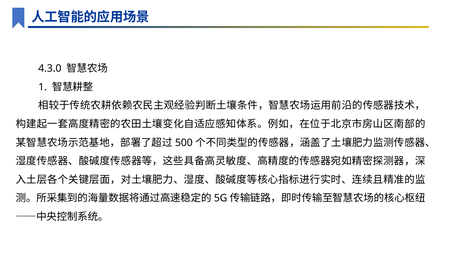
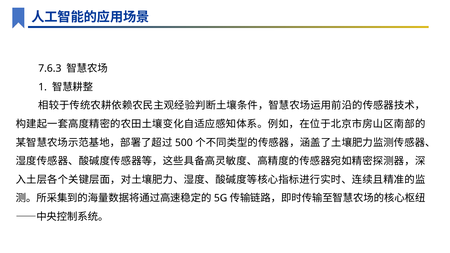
4.3.0: 4.3.0 -> 7.6.3 (50, 68)
